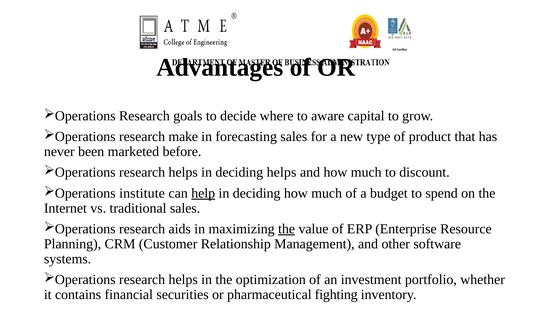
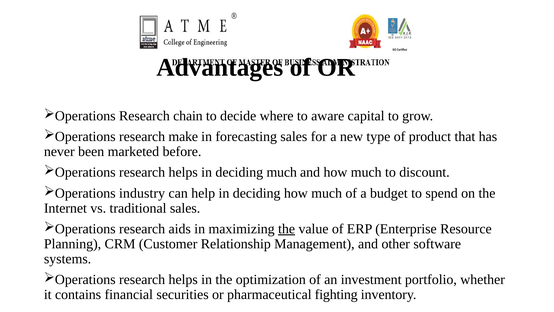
goals: goals -> chain (188, 116)
deciding helps: helps -> much (282, 172)
institute: institute -> industry (142, 193)
help underline: present -> none (203, 193)
